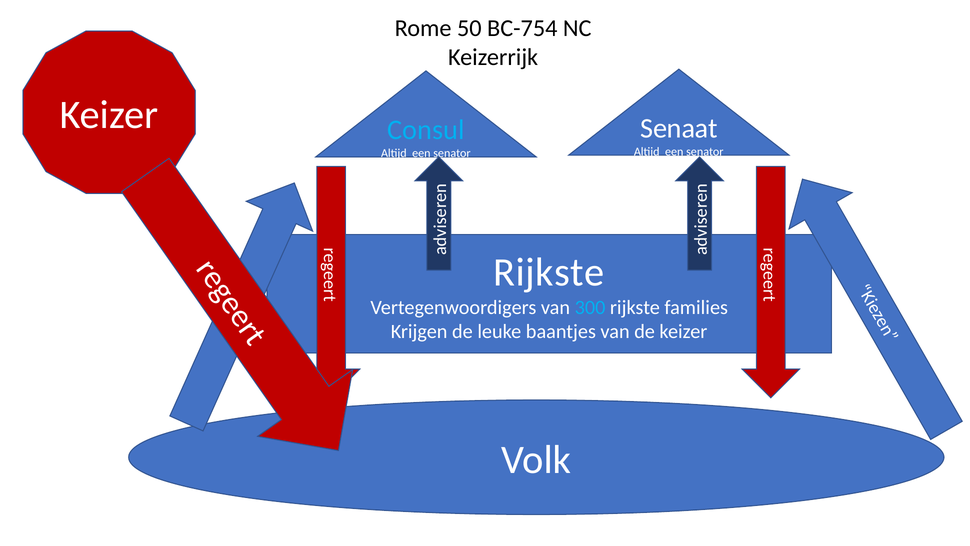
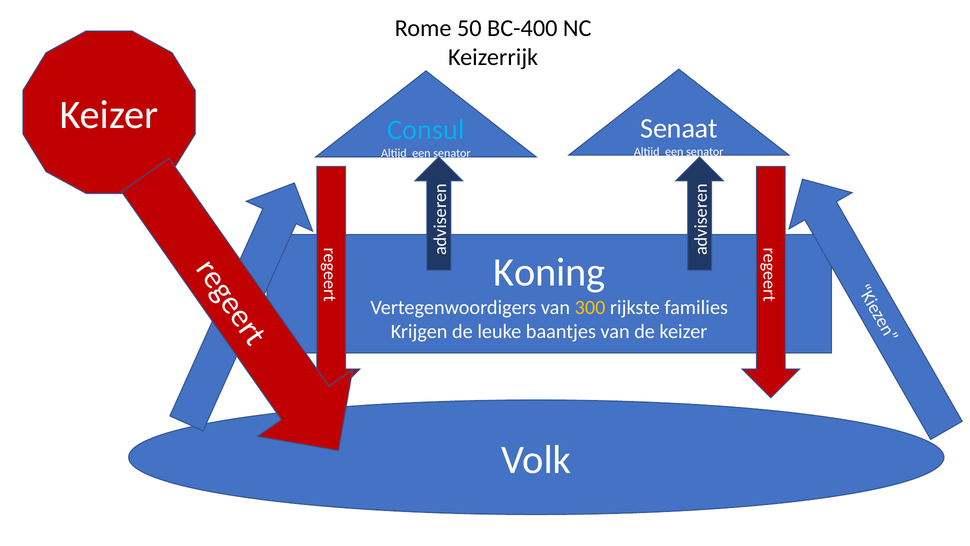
BC-754: BC-754 -> BC-400 (522, 28)
Rijkste: Rijkste -> Koning (549, 272)
300 colour: light blue -> yellow (590, 307)
